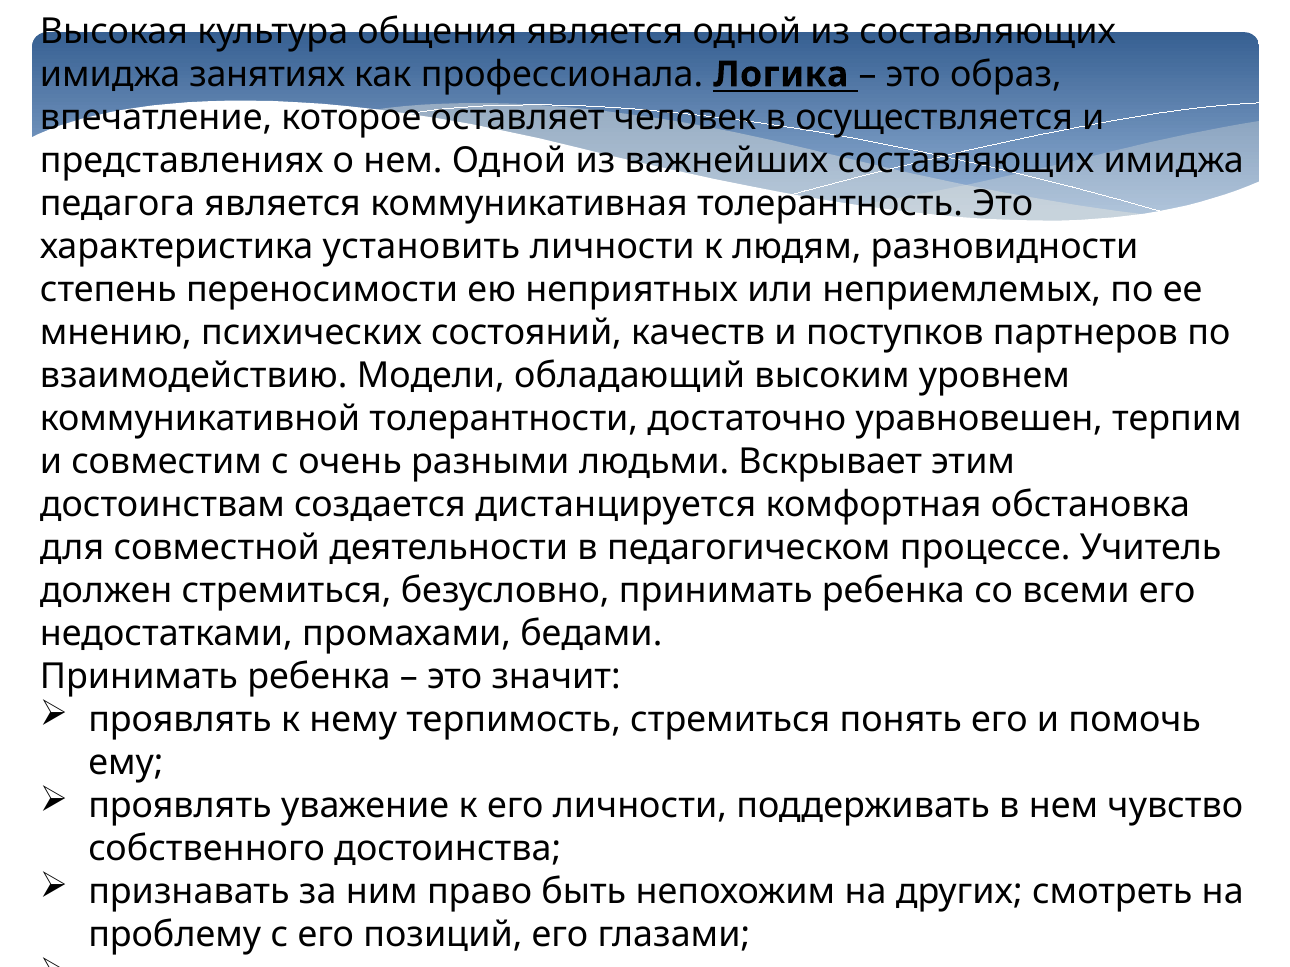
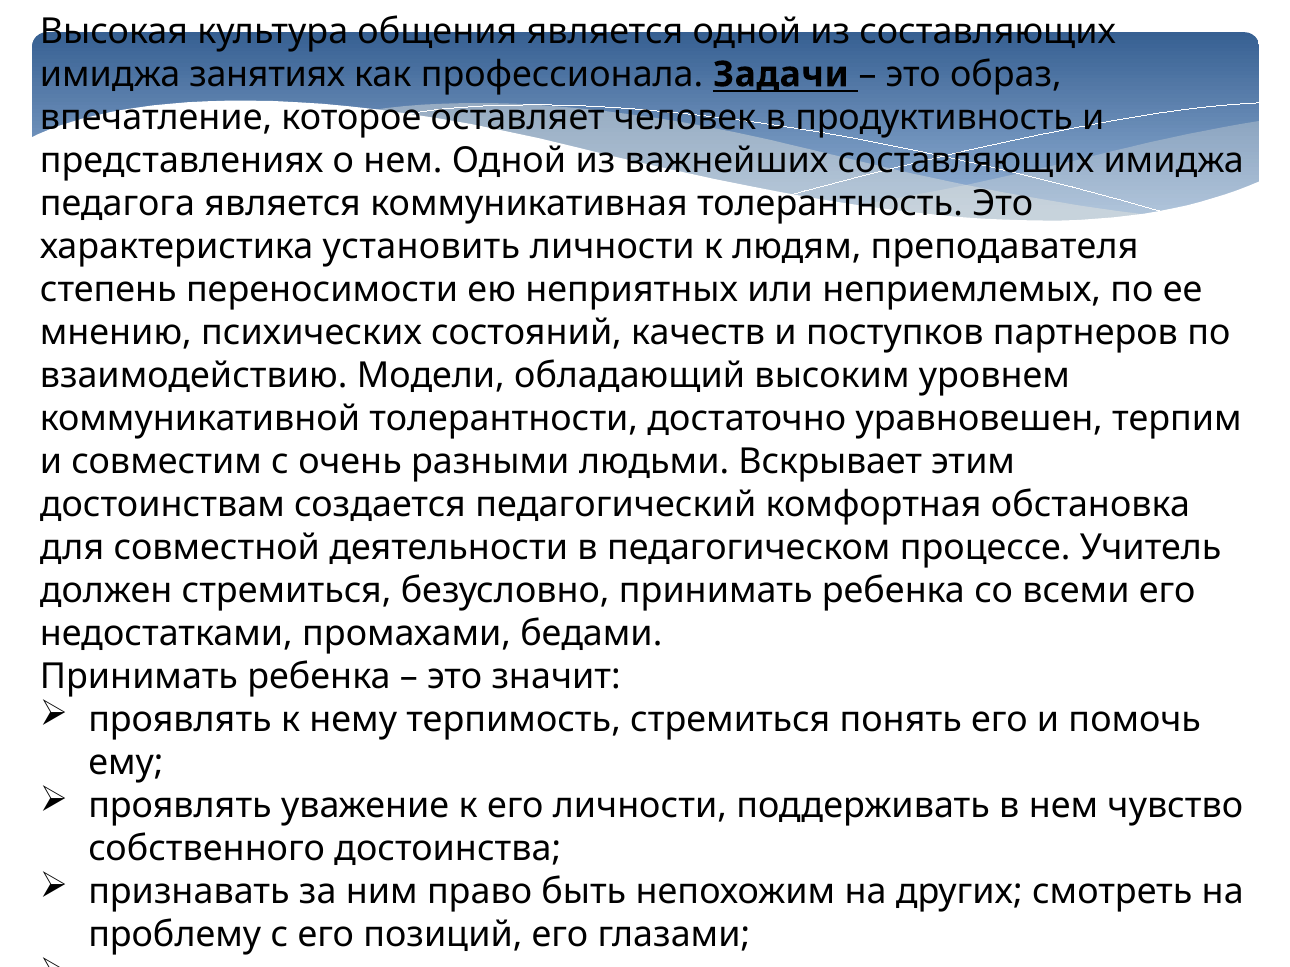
Логика: Логика -> Задачи (781, 75)
осуществляется: осуществляется -> продуктивность (934, 118)
разновидности: разновидности -> преподавателя (1005, 247)
дистанцируется: дистанцируется -> педагогический (616, 505)
